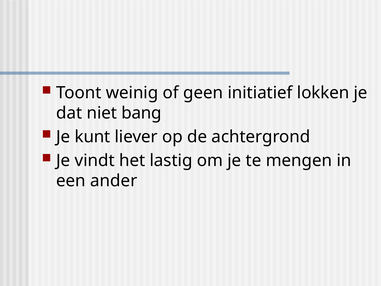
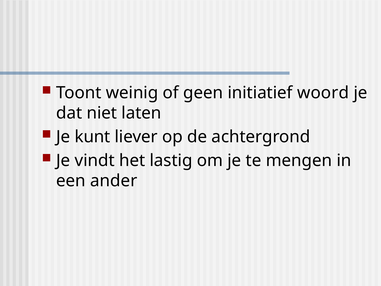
lokken: lokken -> woord (323, 93)
bang: bang -> laten (141, 113)
